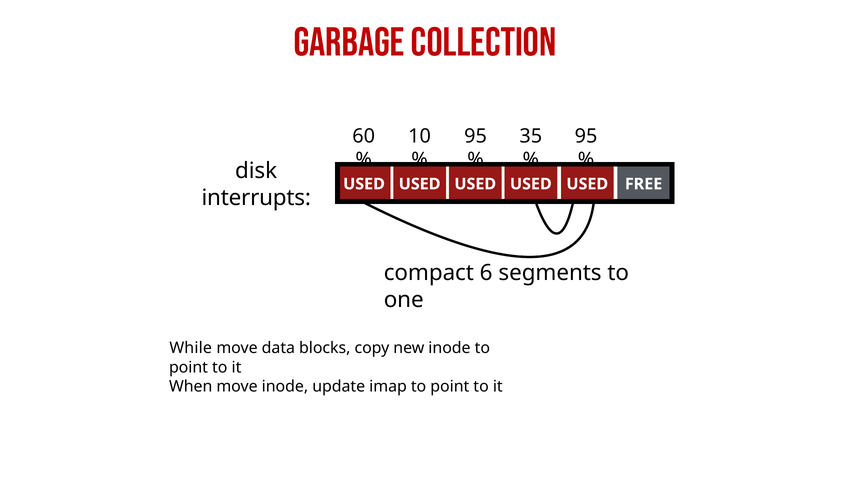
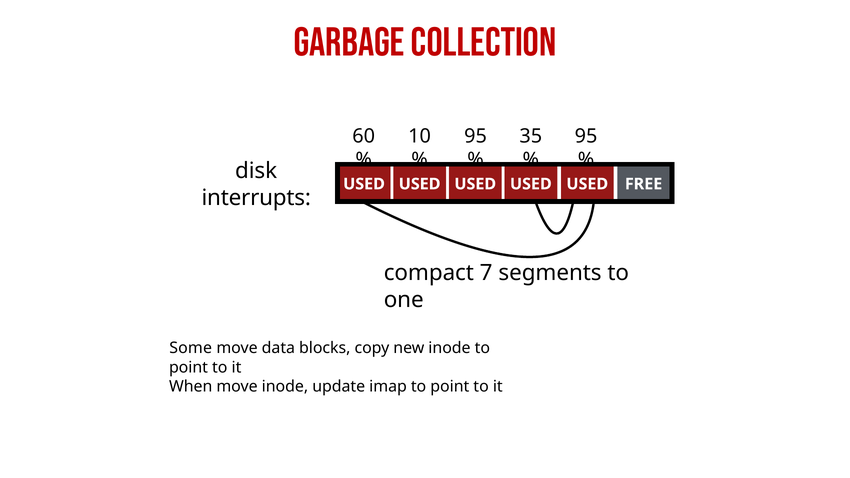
6: 6 -> 7 (486, 273)
While: While -> Some (191, 348)
